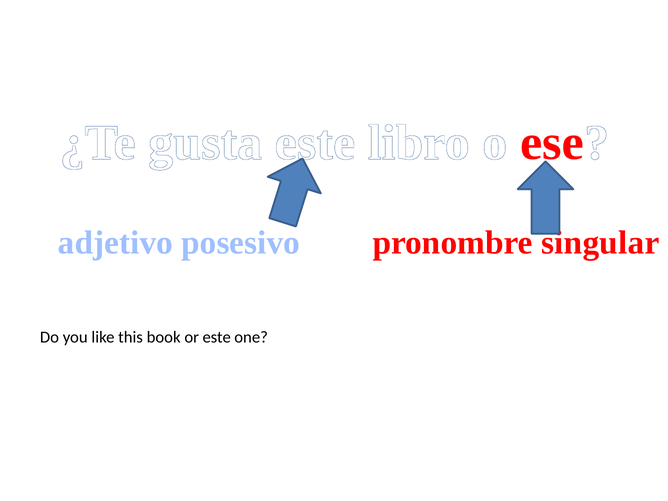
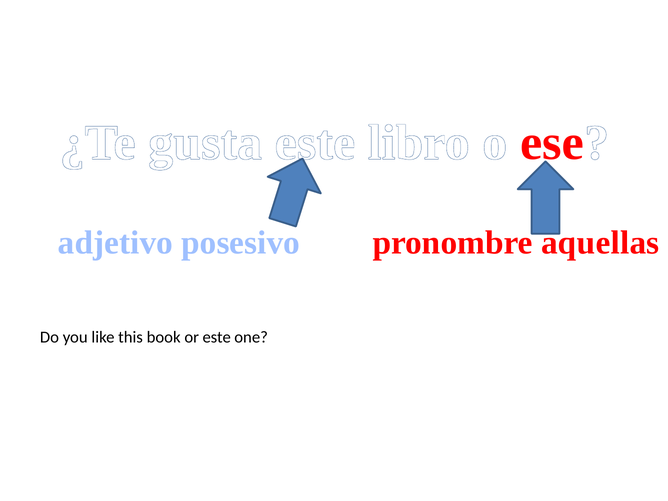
singular: singular -> aquellas (600, 243)
